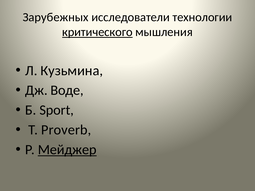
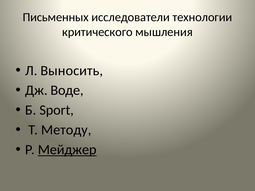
Зарубежных: Зарубежных -> Письменных (56, 17)
критического underline: present -> none (97, 32)
Кузьмина: Кузьмина -> Выносить (72, 71)
Proverb: Proverb -> Методу (66, 130)
